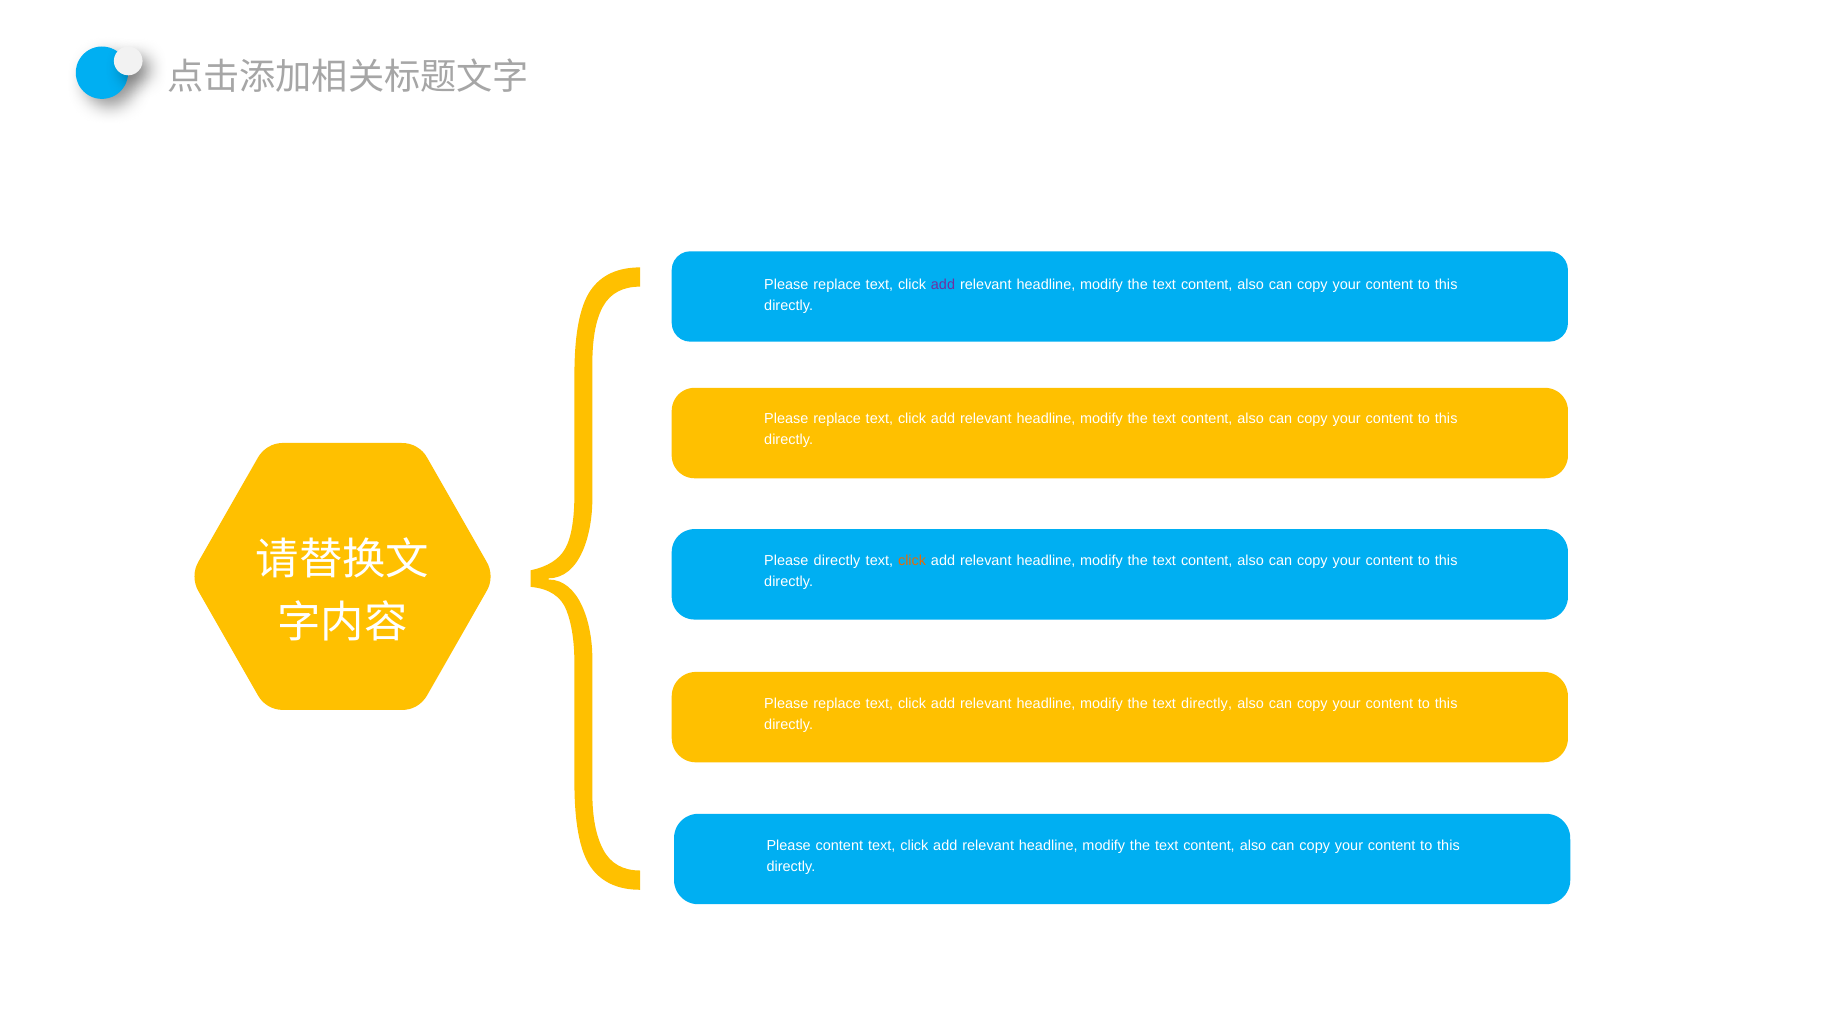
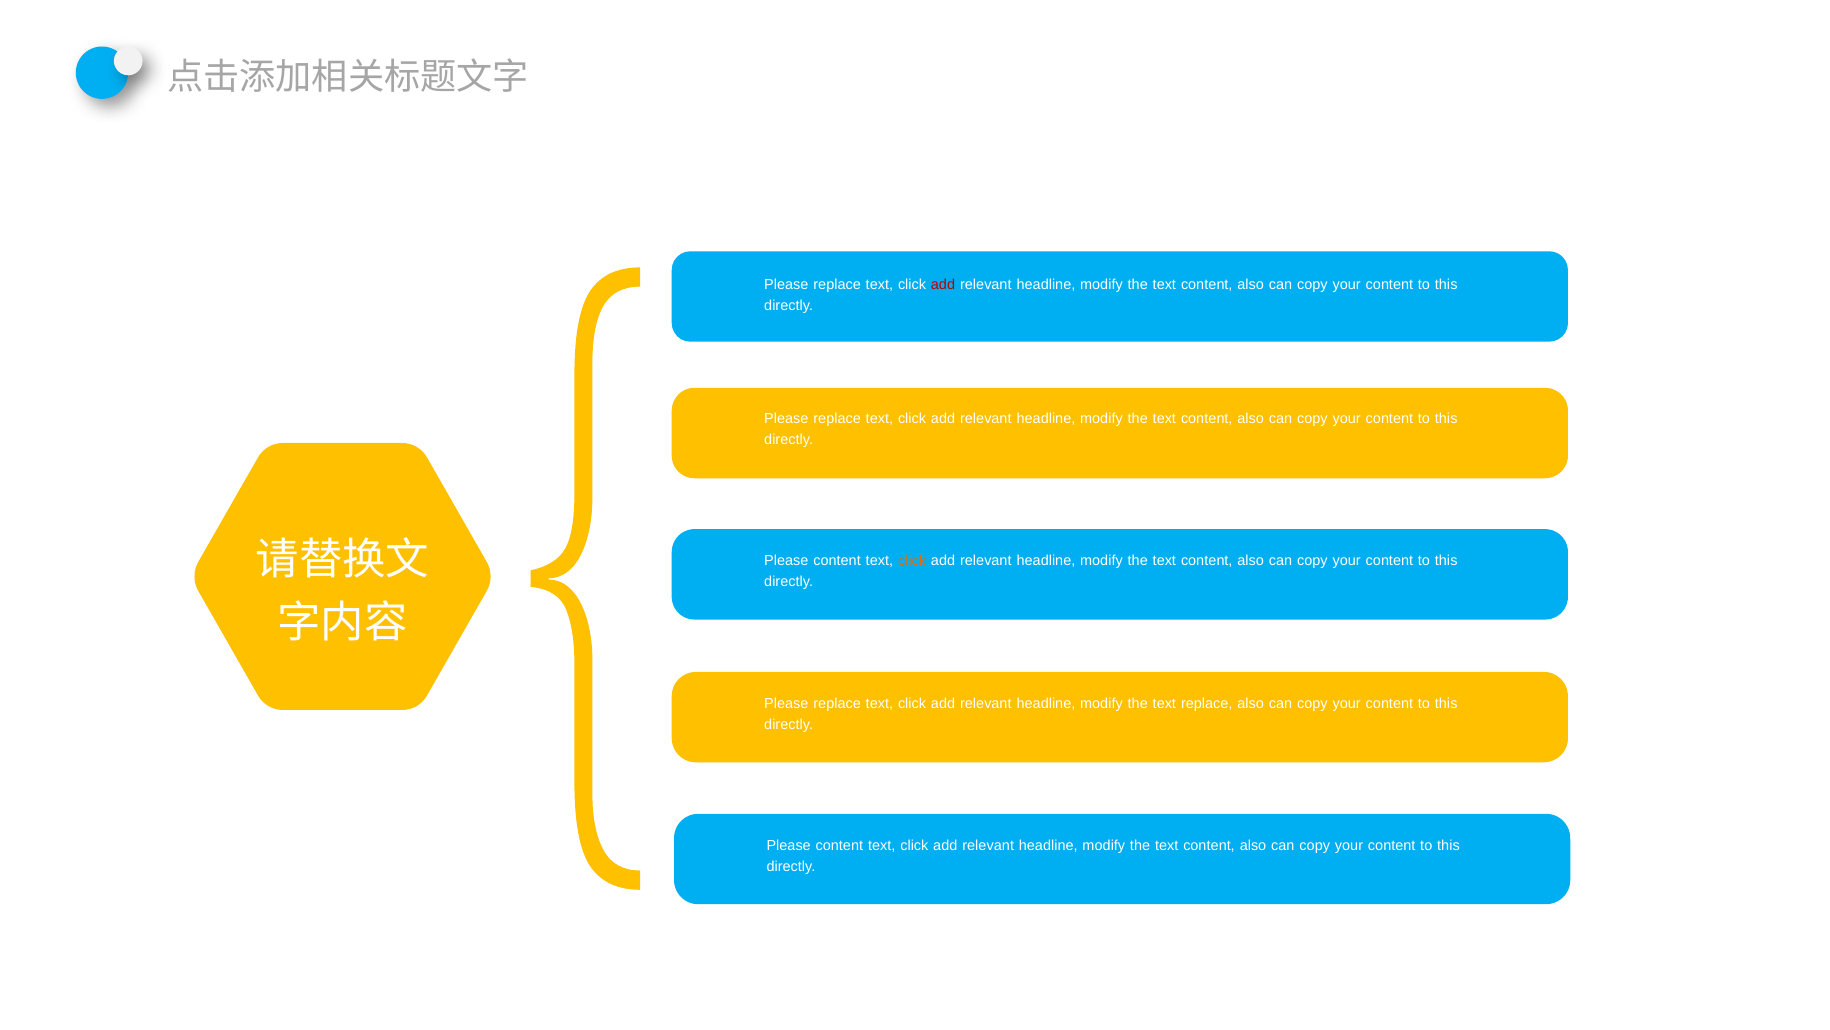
add colour: purple -> red (943, 284)
directly: directly -> content (837, 561)
text directly: directly -> replace (1207, 703)
